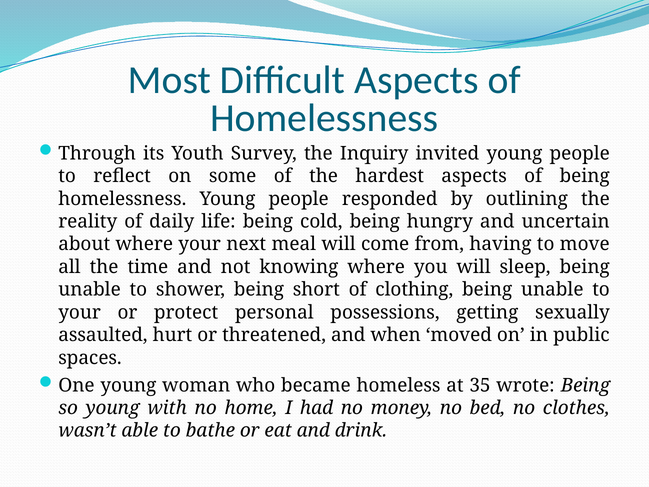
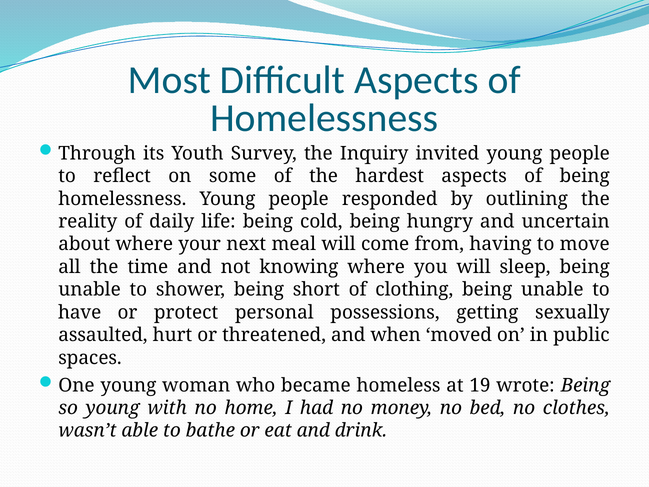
your: your -> have (80, 312)
35: 35 -> 19 (480, 385)
